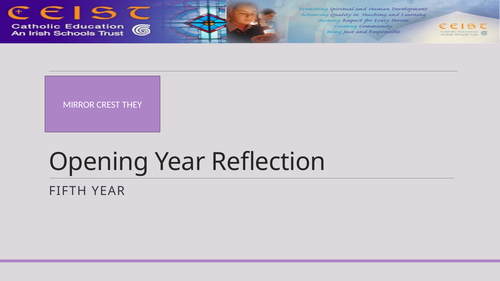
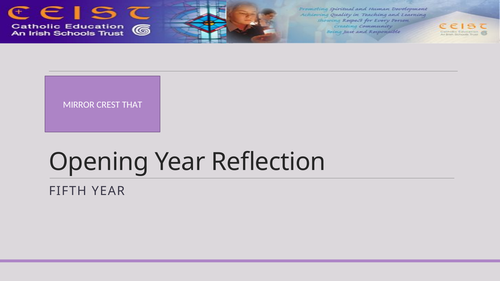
THEY: THEY -> THAT (132, 105)
